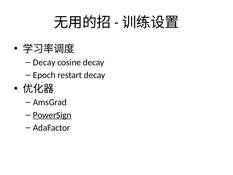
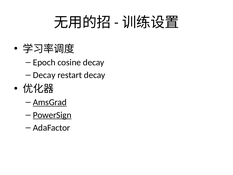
Decay: Decay -> Epoch (44, 62)
Epoch: Epoch -> Decay (44, 75)
AmsGrad underline: none -> present (50, 102)
